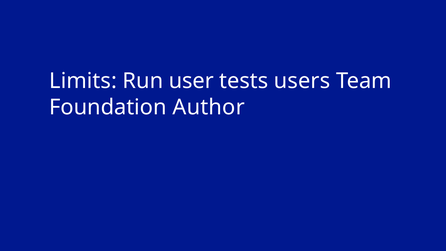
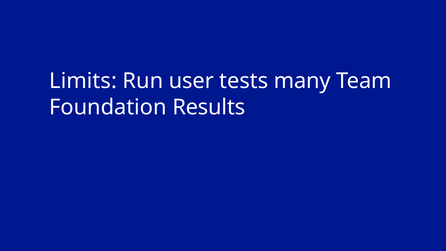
users: users -> many (302, 81)
Author: Author -> Results (209, 107)
